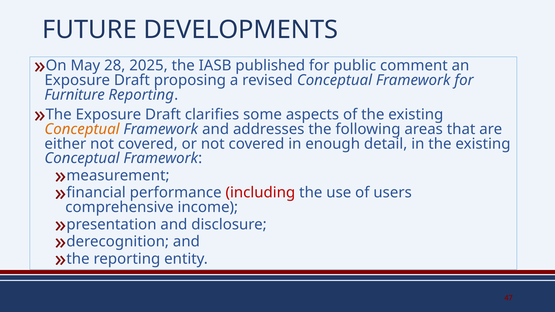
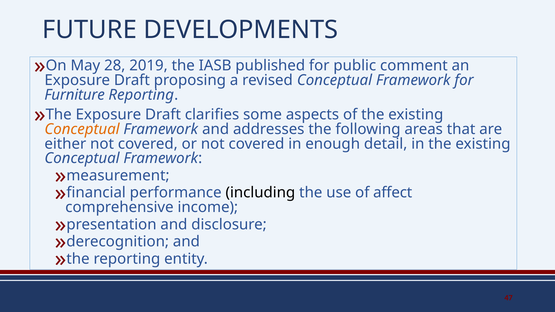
2025: 2025 -> 2019 (148, 66)
including colour: red -> black (260, 193)
users: users -> affect (393, 193)
